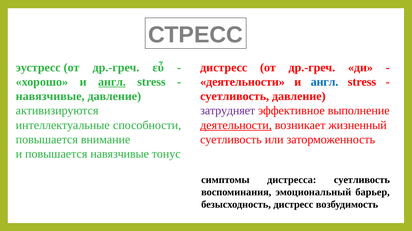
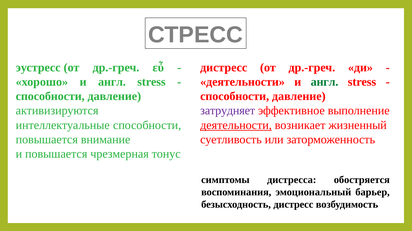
англ underline: present -> none (112, 82)
англ colour: blue -> green (325, 82)
навязчивые: навязчивые -> способности (50, 97)
суетливость: суетливость -> способности (235, 97)
повышается навязчивые: навязчивые -> чрезмерная (120, 154)
дистресса суетливость: суетливость -> обостряется (362, 180)
